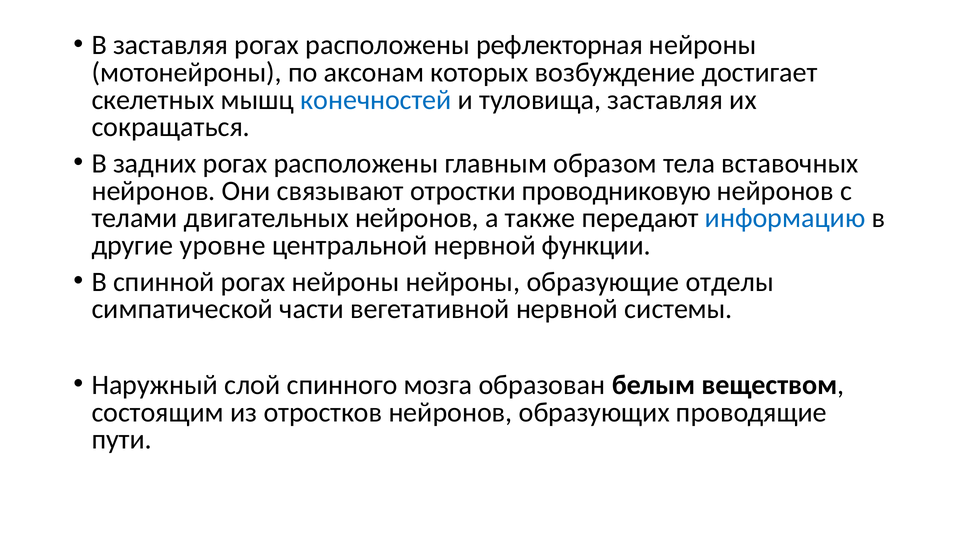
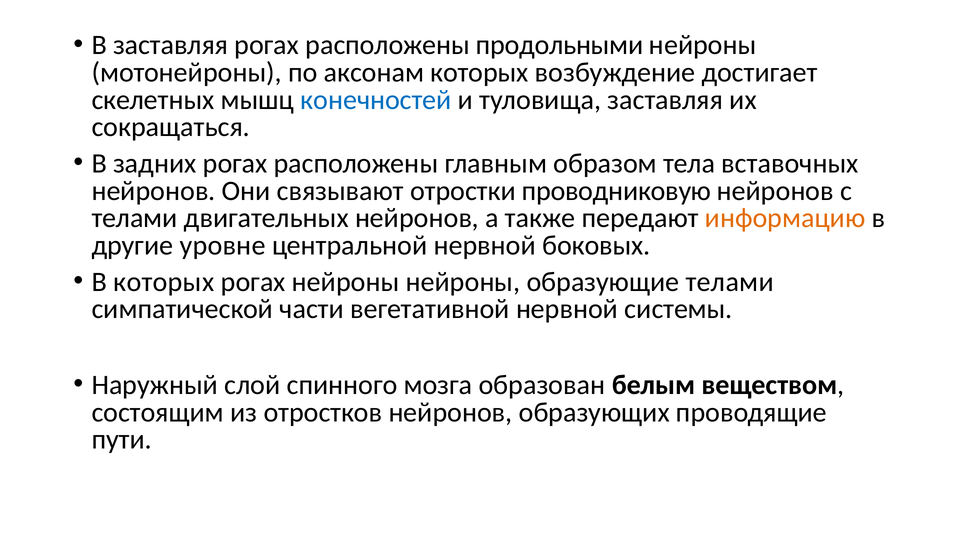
рефлекторная: рефлекторная -> продольными (560, 45)
информацию colour: blue -> orange (785, 218)
функции: функции -> боковых (596, 246)
В спинной: спинной -> которых (164, 282)
образующие отделы: отделы -> телами (730, 282)
